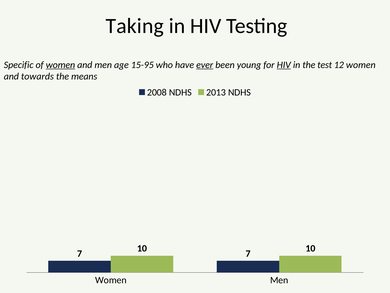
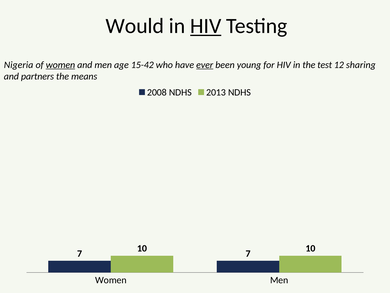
Taking: Taking -> Would (135, 26)
HIV underline: none -> present (206, 26)
Specific: Specific -> Nigeria (19, 65)
15-95: 15-95 -> 15-42 (142, 65)
HIV underline: present -> none (284, 65)
12 women: women -> sharing (361, 65)
towards: towards -> partners (37, 76)
